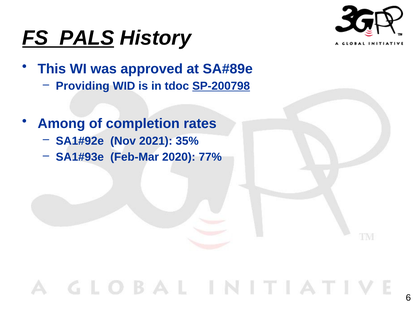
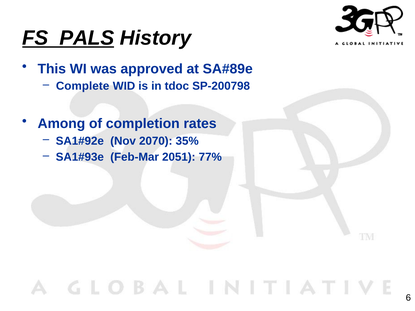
Providing: Providing -> Complete (83, 86)
SP-200798 underline: present -> none (221, 86)
2021: 2021 -> 2070 (156, 141)
2020: 2020 -> 2051 (179, 157)
